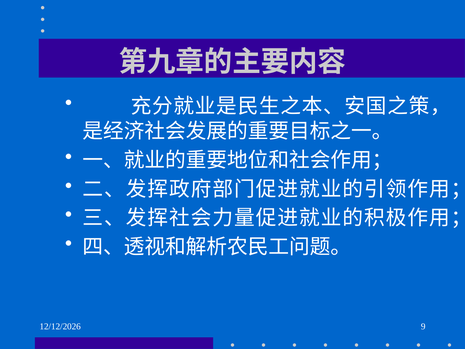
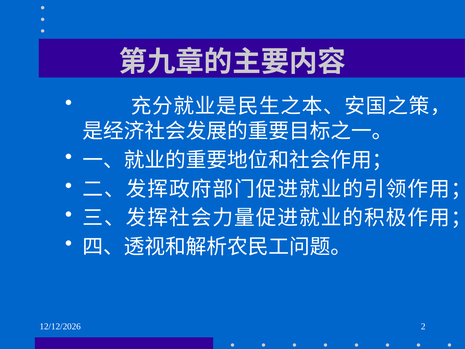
9: 9 -> 2 (423, 326)
